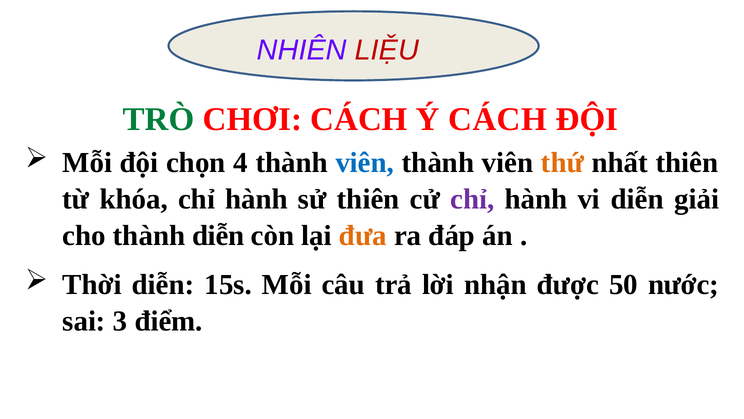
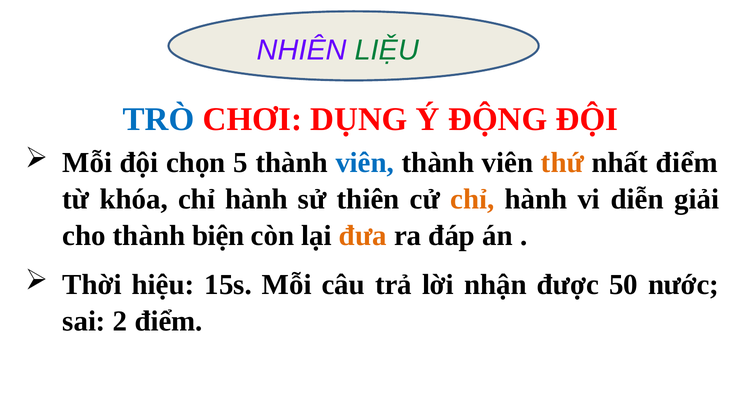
LIỆU colour: red -> green (387, 50)
TRÒ colour: green -> blue (159, 119)
CHƠI CÁCH: CÁCH -> DỤNG (359, 119)
Ý CÁCH: CÁCH -> ĐỘNG (498, 119)
4: 4 -> 5 (241, 163)
nhất thiên: thiên -> điểm (687, 163)
chỉ colour: purple -> orange (472, 199)
thành diễn: diễn -> biện (218, 236)
Thời diễn: diễn -> hiệu (163, 284)
3: 3 -> 2 (120, 321)
